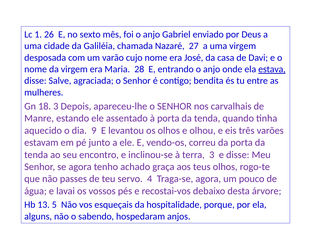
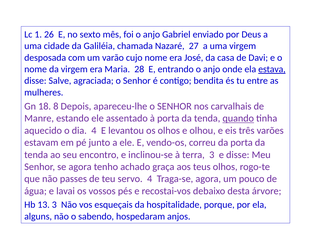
18 3: 3 -> 8 (56, 106)
quando underline: none -> present (238, 118)
dia 9: 9 -> 4 (94, 130)
13 5: 5 -> 3 (54, 205)
